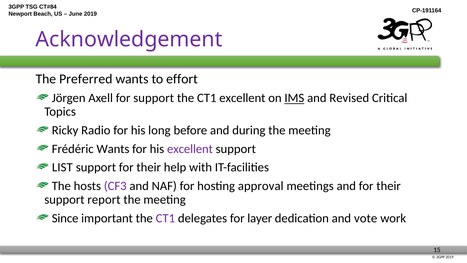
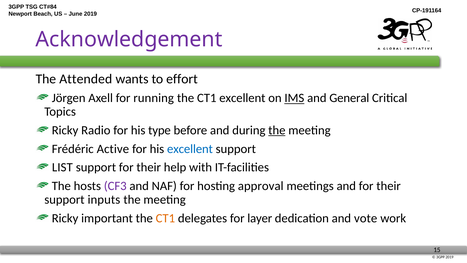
Preferred: Preferred -> Attended (86, 79)
for support: support -> running (154, 98)
Revised: Revised -> General (349, 98)
long: long -> type (160, 130)
the underline: none -> present (277, 130)
Frédéric Wants: Wants -> Active (113, 149)
excellent colour: purple -> blue (190, 149)
report: report -> inputs (104, 199)
Since: Since -> Ricky (65, 218)
CT1 colour: purple -> orange (165, 218)
